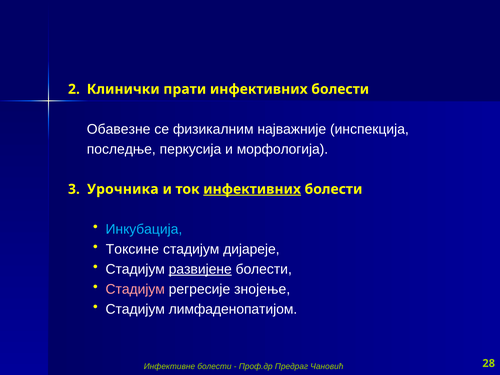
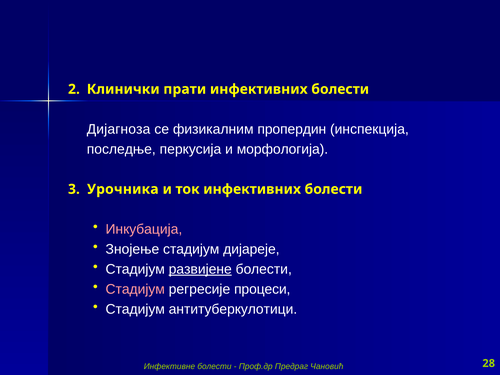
Обавезне: Обавезне -> Дијагноза (119, 129)
најважније: најважније -> пропердин (292, 129)
инфективних underline: present -> none (252, 189)
Инкубација colour: light blue -> pink (144, 229)
Токсине: Токсине -> Знојење (132, 249)
знојење: знојење -> процеси (262, 289)
лимфаденопатијом: лимфаденопатијом -> антитуберкулотици (233, 309)
